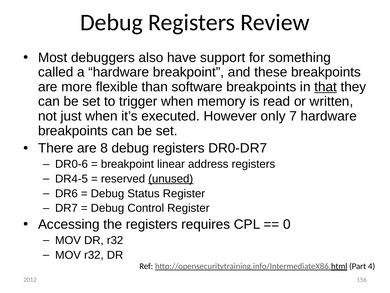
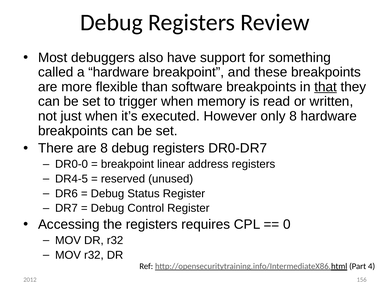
only 7: 7 -> 8 (293, 116)
DR0-6: DR0-6 -> DR0-0 (72, 164)
unused underline: present -> none (171, 179)
